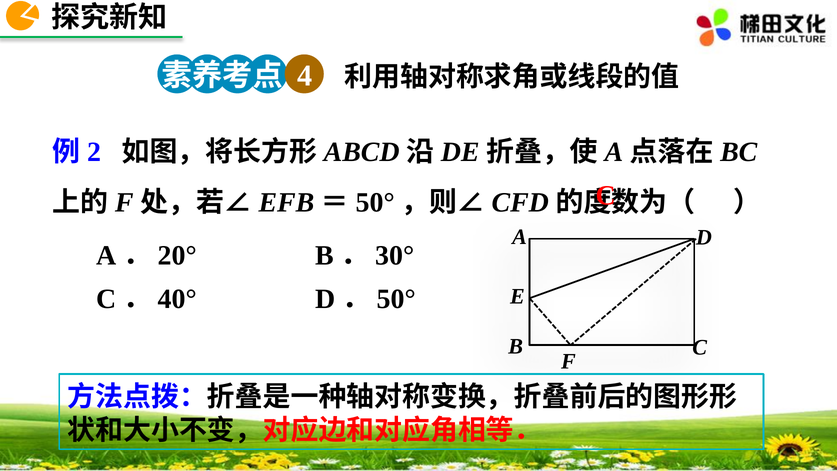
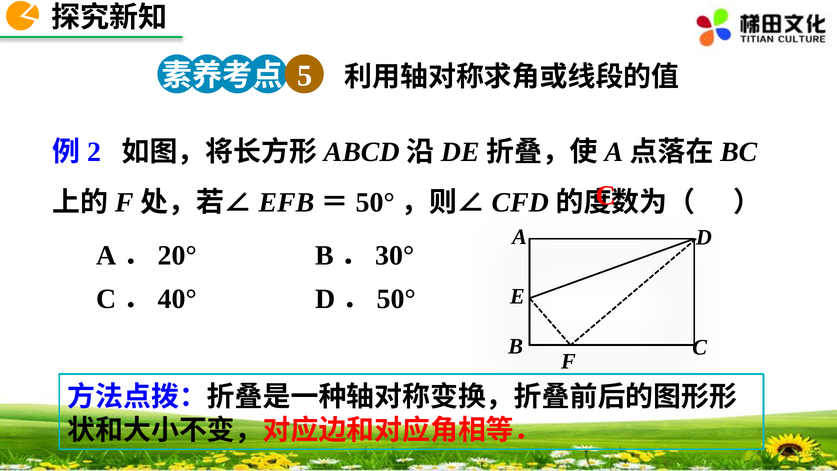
4: 4 -> 5 (305, 76)
